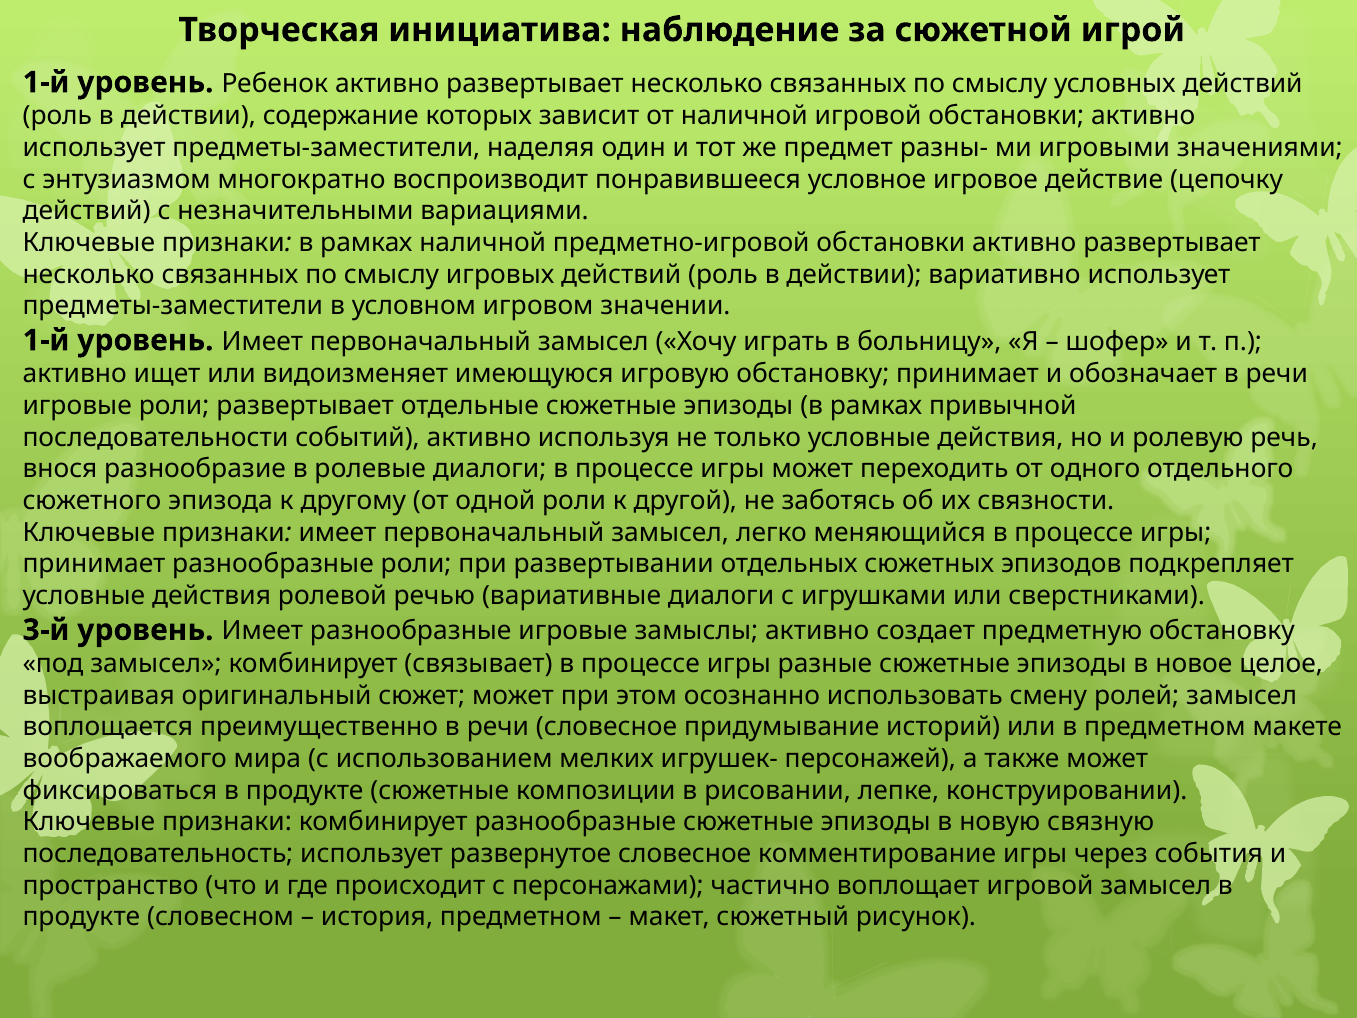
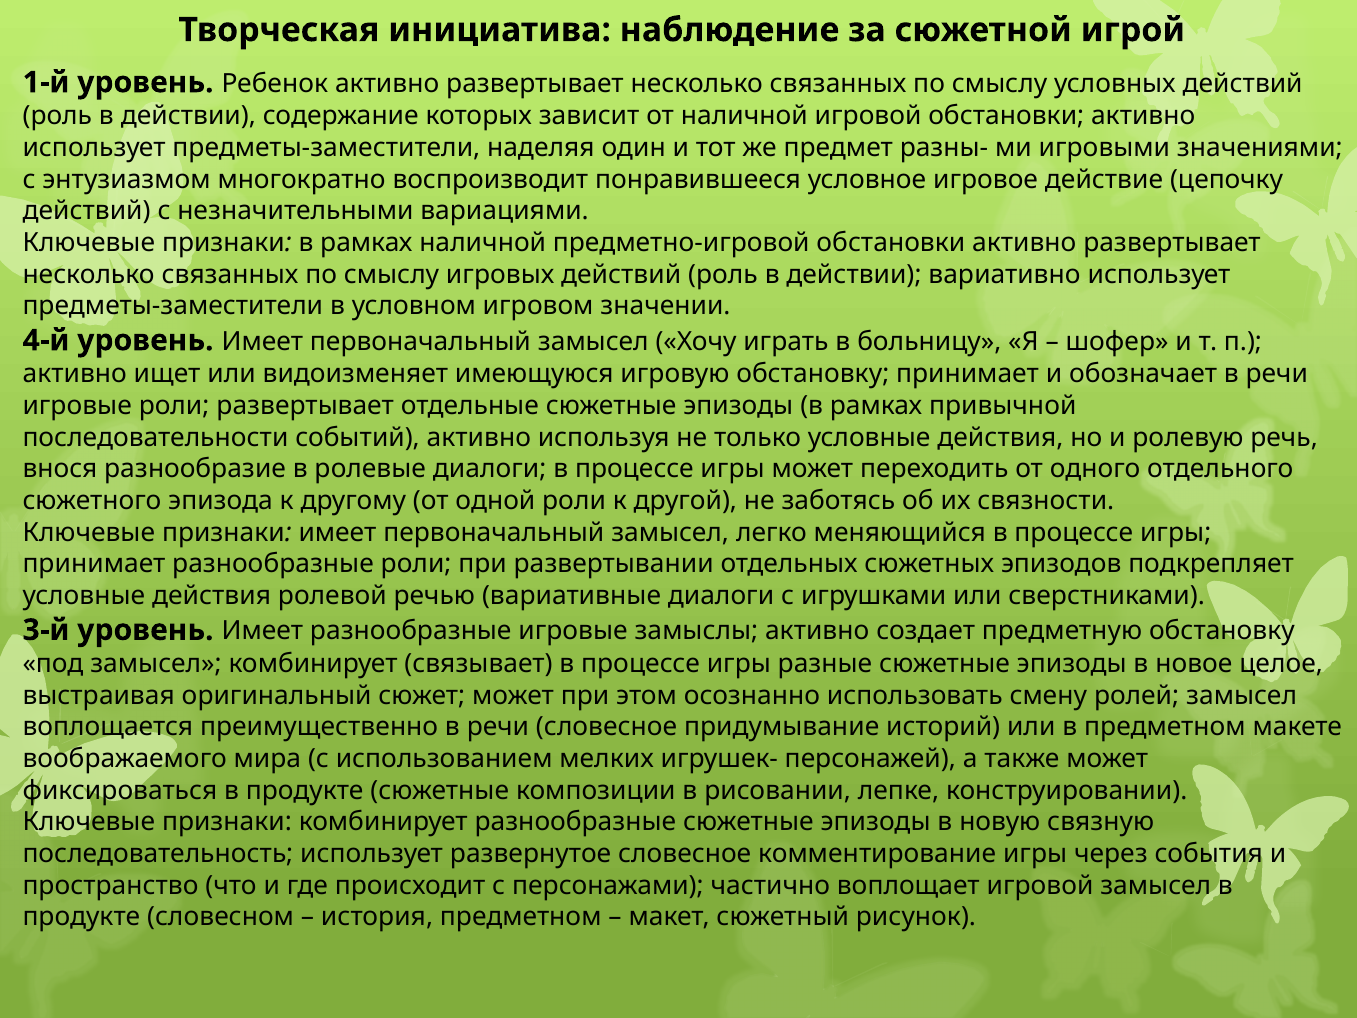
1-й: 1-й -> 4-й (46, 340)
